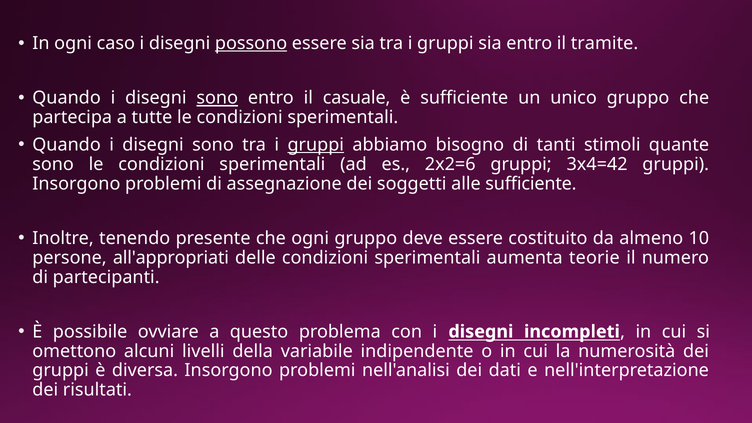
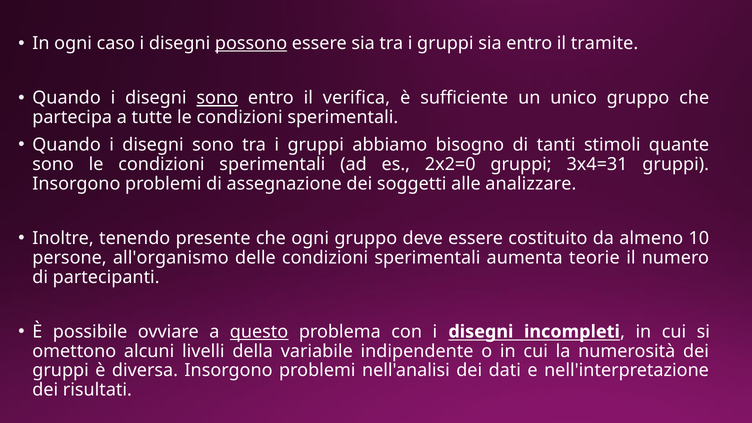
casuale: casuale -> verifica (356, 98)
gruppi underline: present -> none (316, 145)
2x2=6: 2x2=6 -> 2x2=0 (450, 164)
3x4=42: 3x4=42 -> 3x4=31 (597, 164)
alle sufficiente: sufficiente -> analizzare (531, 184)
all'appropriati: all'appropriati -> all'organismo (171, 258)
questo underline: none -> present (259, 332)
